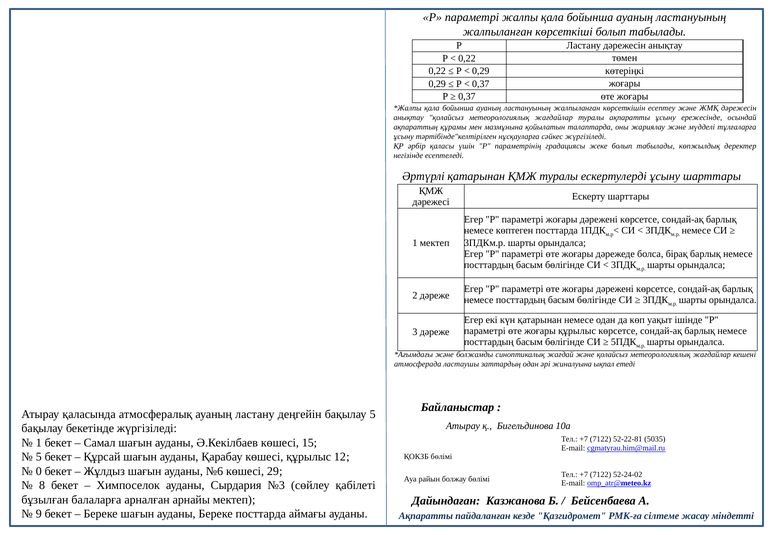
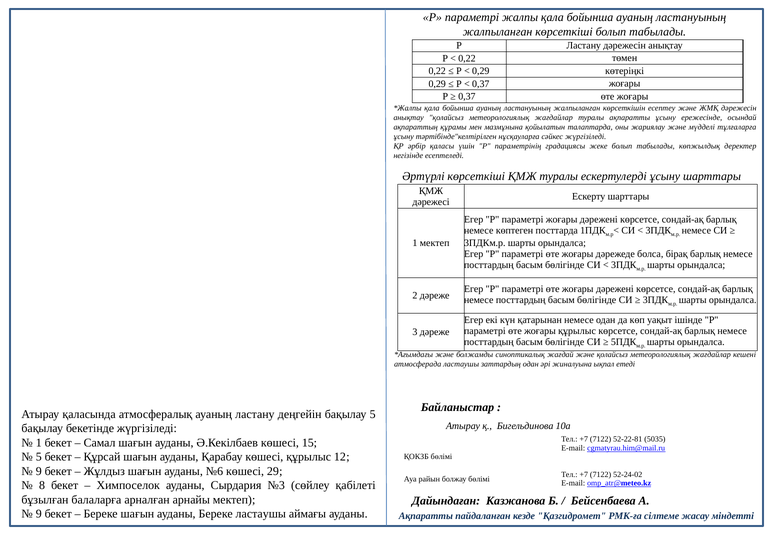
Әртүрлі қатарынан: қатарынан -> көрсеткіші (476, 176)
0: 0 -> 9 (39, 471)
Береке посттарда: посттарда -> ластаушы (261, 514)
